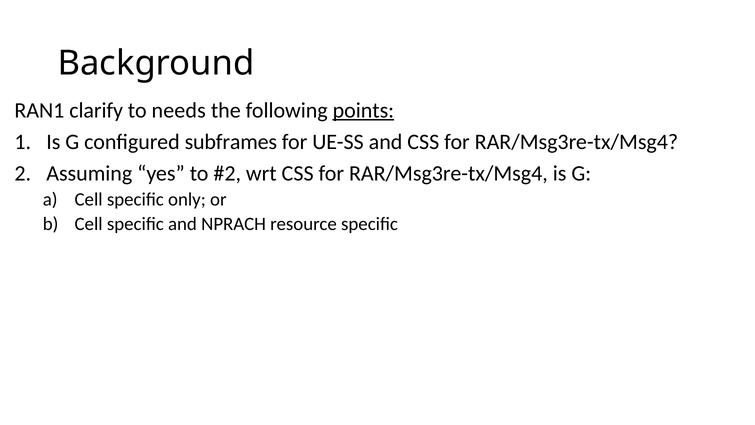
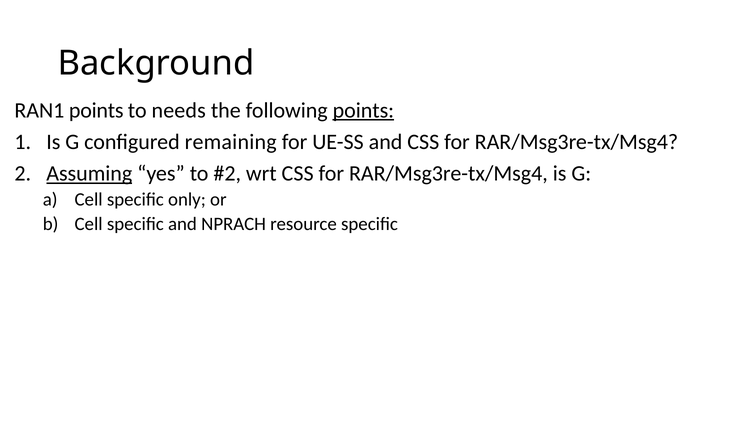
RAN1 clarify: clarify -> points (96, 110)
subframes: subframes -> remaining (231, 142)
Assuming underline: none -> present (89, 173)
